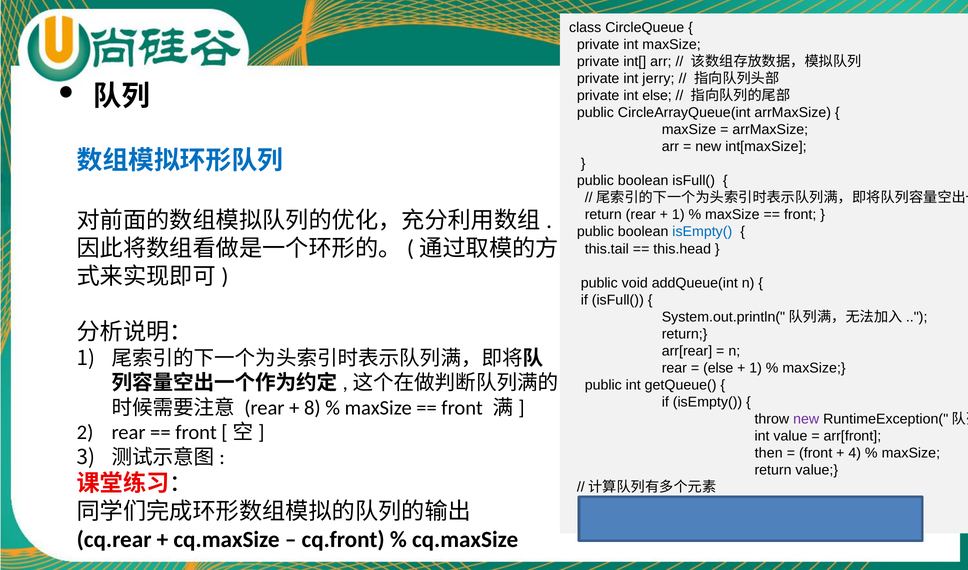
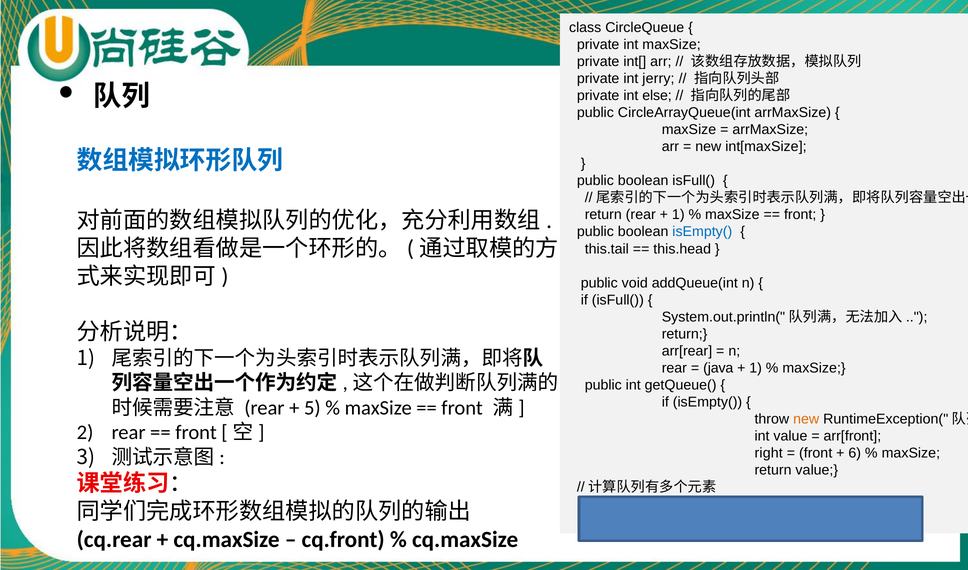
else: else -> java (718, 368)
8: 8 -> 5 (312, 408)
new colour: purple -> orange (806, 419)
then: then -> right (769, 453)
4: 4 -> 6 (855, 453)
